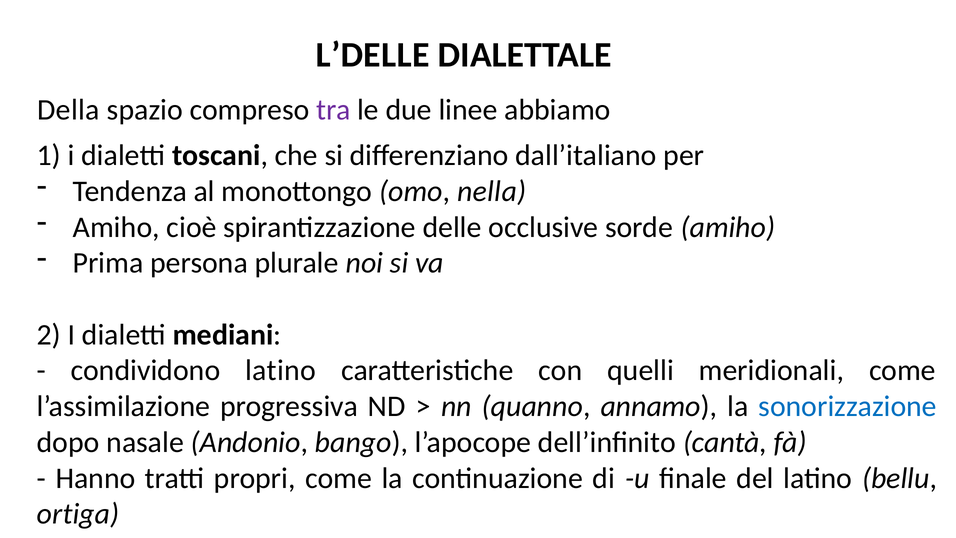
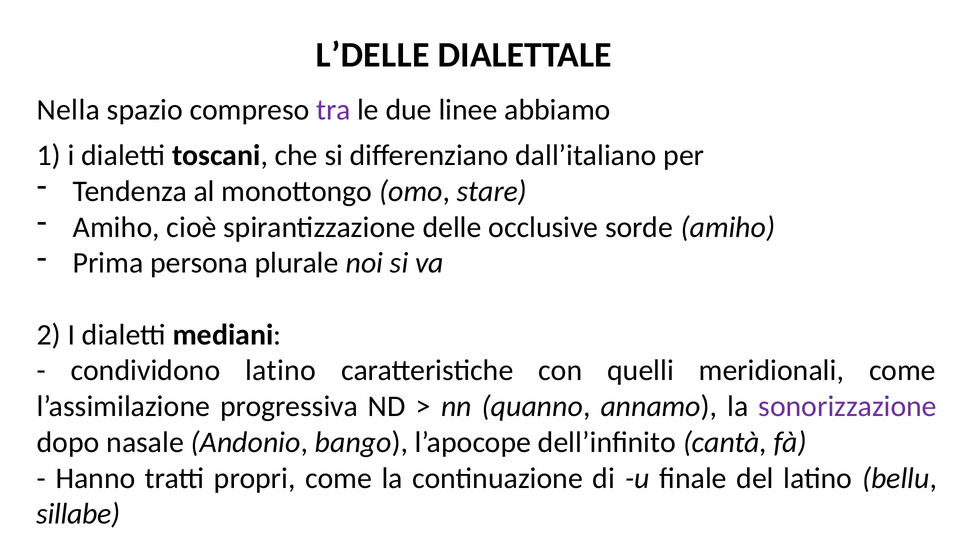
Della: Della -> Nella (68, 110)
nella: nella -> stare (492, 191)
sonorizzazione colour: blue -> purple (848, 406)
ortiga: ortiga -> sillabe (78, 514)
